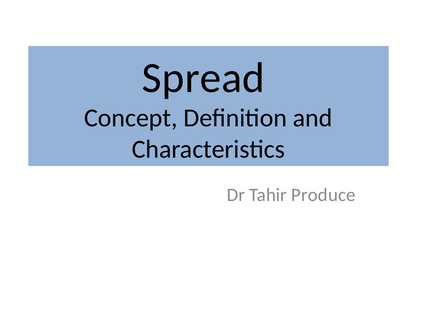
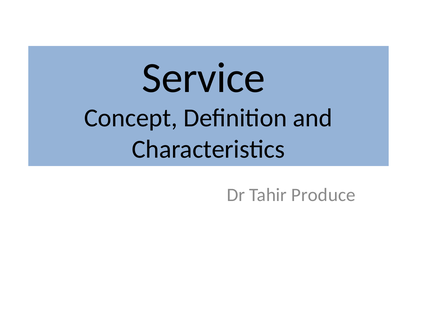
Spread: Spread -> Service (204, 78)
